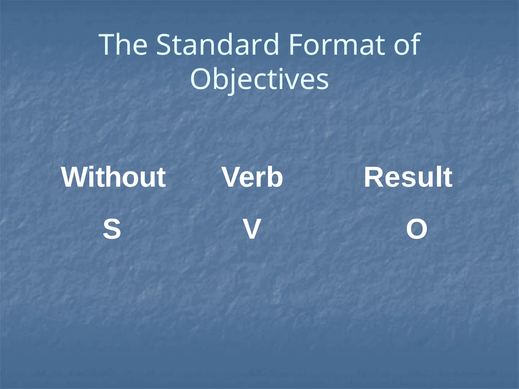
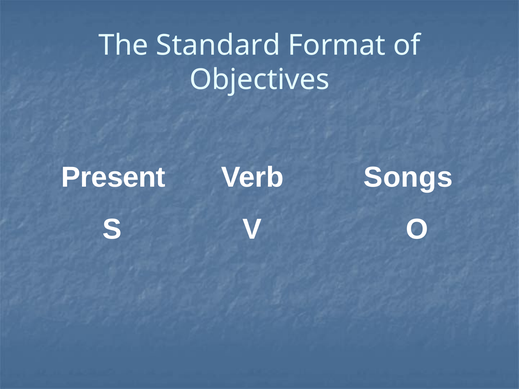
Without: Without -> Present (113, 178)
Result: Result -> Songs (408, 178)
